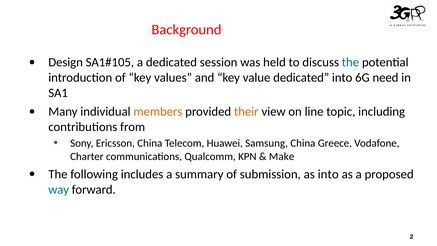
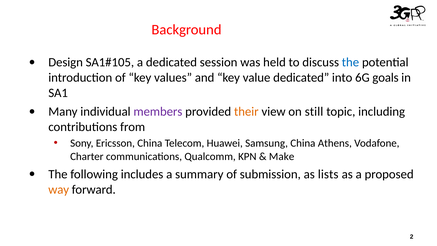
need: need -> goals (386, 78)
members colour: orange -> purple (158, 112)
line: line -> still (314, 112)
Greece: Greece -> Athens (335, 143)
as into: into -> lists (328, 174)
way colour: blue -> orange (59, 189)
